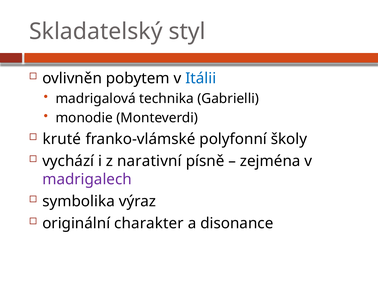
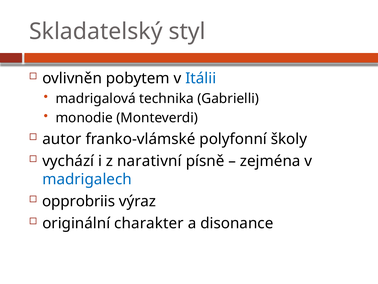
kruté: kruté -> autor (62, 139)
madrigalech colour: purple -> blue (87, 179)
symbolika: symbolika -> opprobriis (79, 201)
